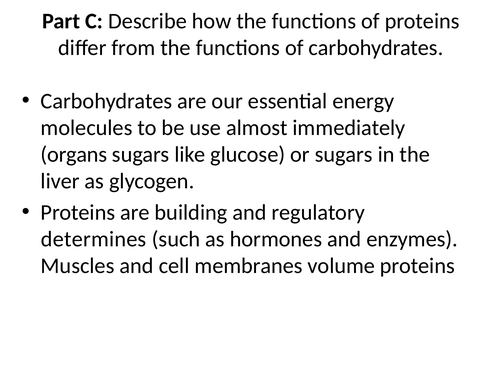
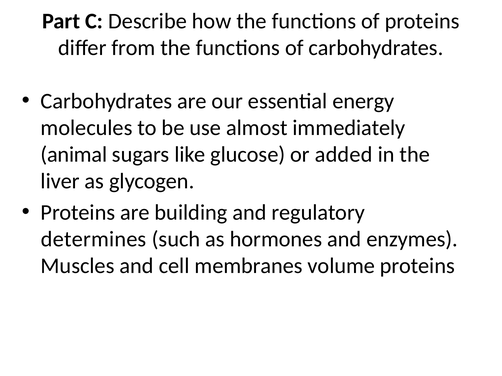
organs: organs -> animal (74, 155)
or sugars: sugars -> added (344, 155)
